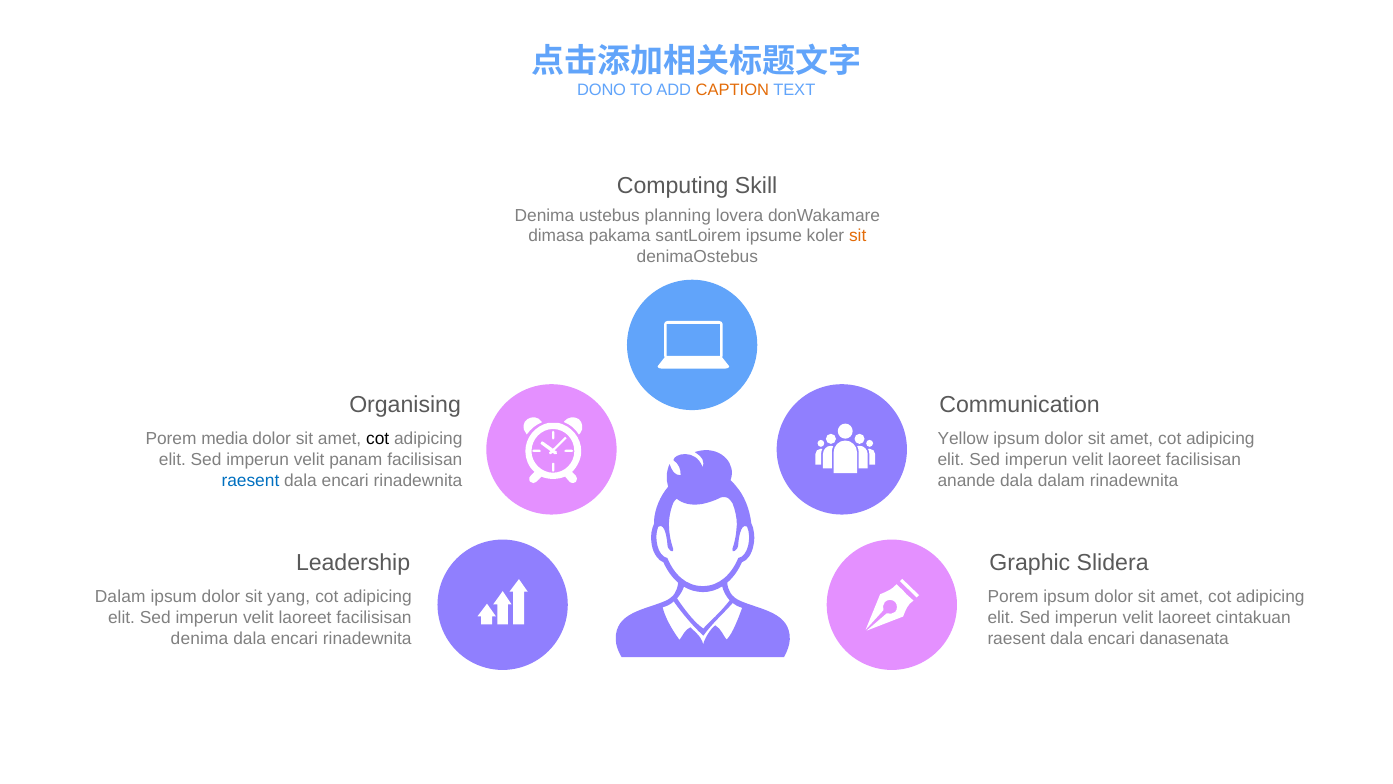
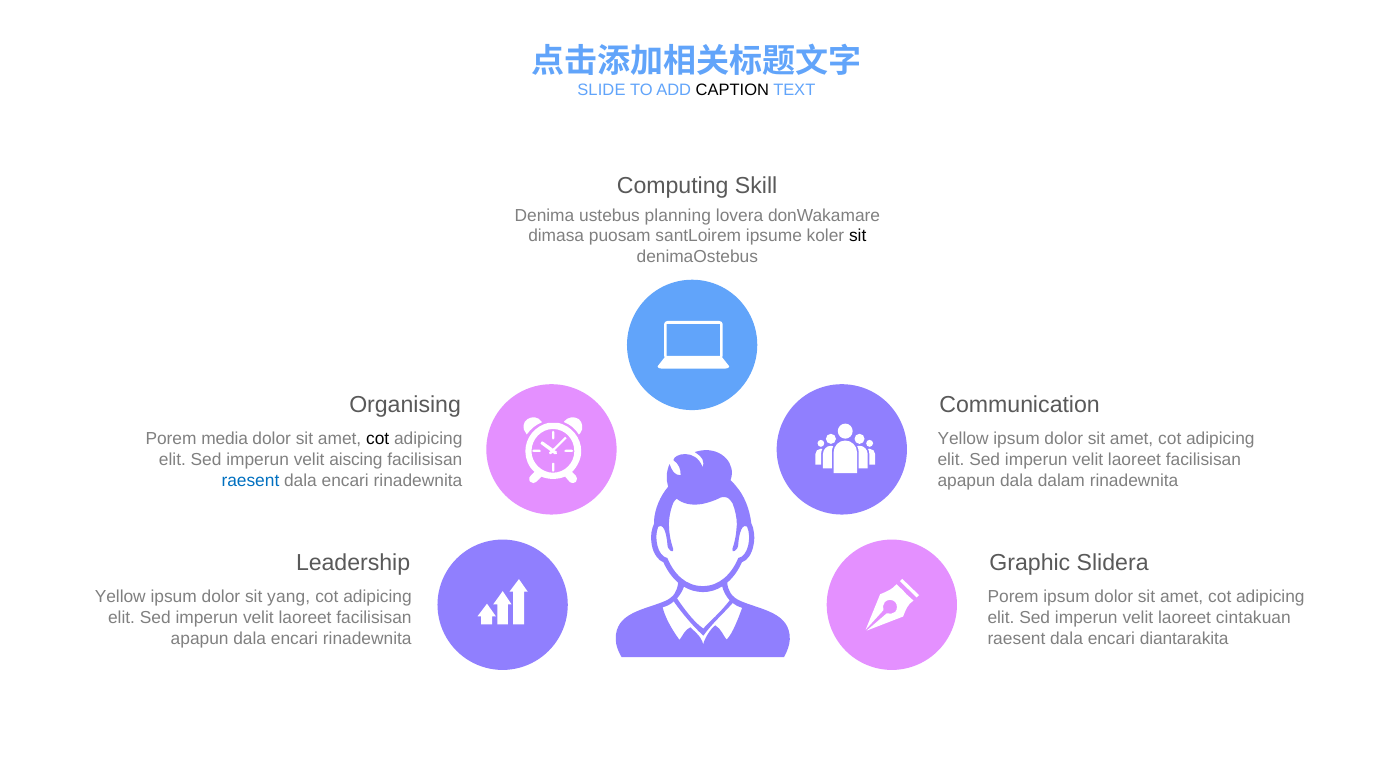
DONO: DONO -> SLIDE (601, 90)
CAPTION colour: orange -> black (732, 90)
pakama: pakama -> puosam (620, 236)
sit colour: orange -> black (858, 236)
panam: panam -> aiscing (356, 460)
anande: anande -> apapun (966, 481)
Dalam: Dalam -> Yellow (120, 597)
denima: denima -> apapun (200, 639)
danasenata: danasenata -> diantarakita (1184, 639)
